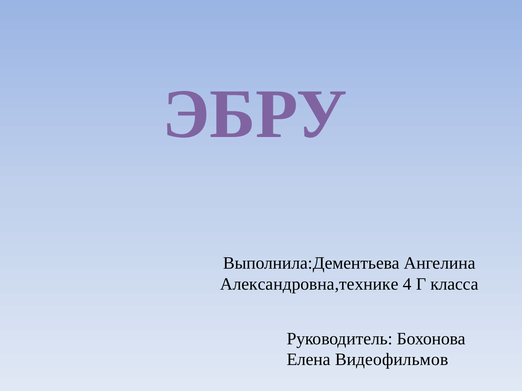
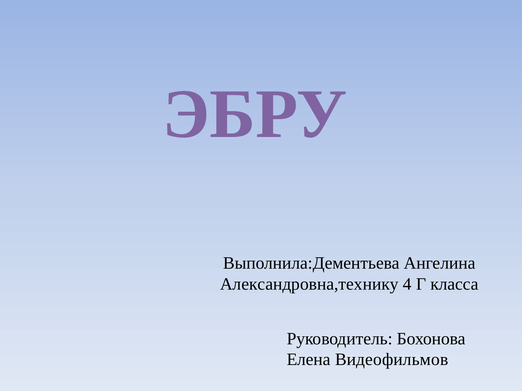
Александровна,технике: Александровна,технике -> Александровна,технику (309, 284)
